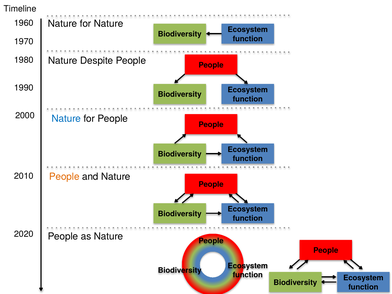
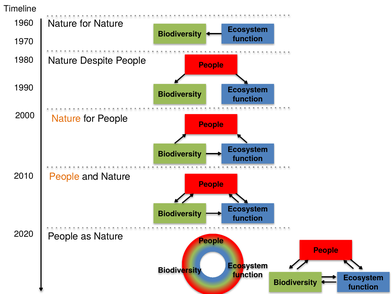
Nature colour: blue -> orange (66, 119)
